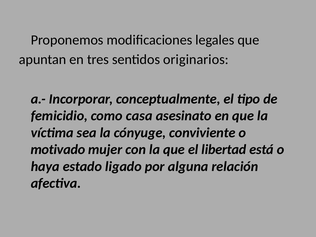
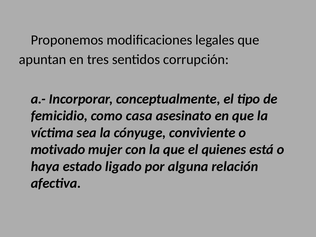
originarios: originarios -> corrupción (196, 60)
libertad: libertad -> quienes (224, 150)
